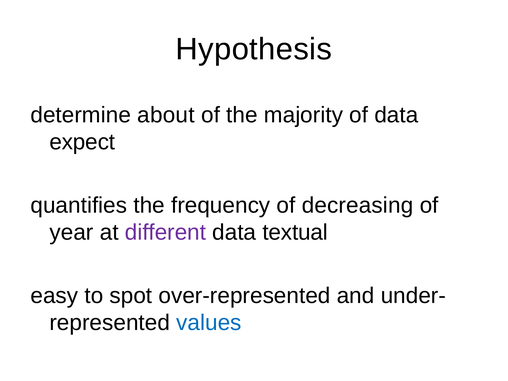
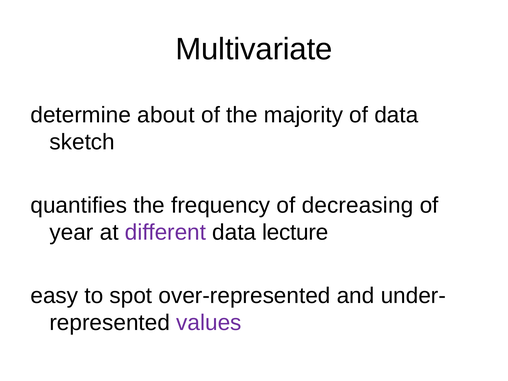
Hypothesis: Hypothesis -> Multivariate (254, 49)
expect: expect -> sketch (82, 142)
textual: textual -> lecture (295, 232)
values colour: blue -> purple (209, 323)
